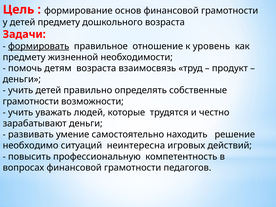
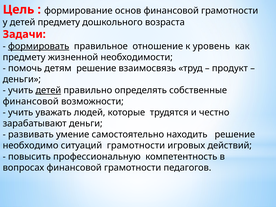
детям возраста: возраста -> решение (96, 68)
детей underline: none -> present (48, 90)
грамотности: грамотности -> финансовой (31, 101)
ситуаций неинтересна: неинтересна -> грамотности (136, 146)
